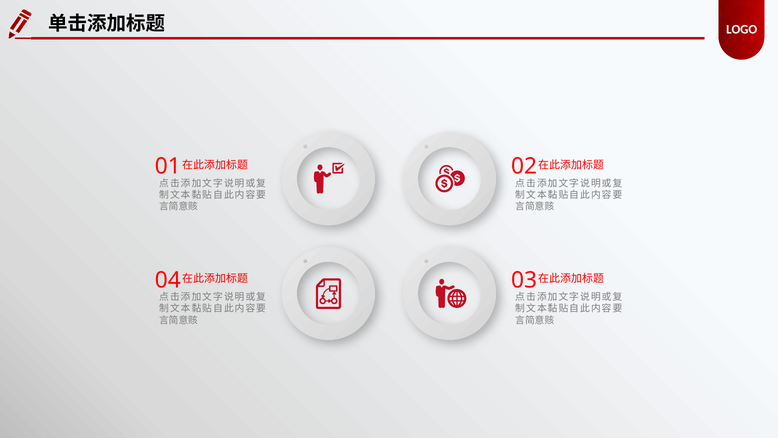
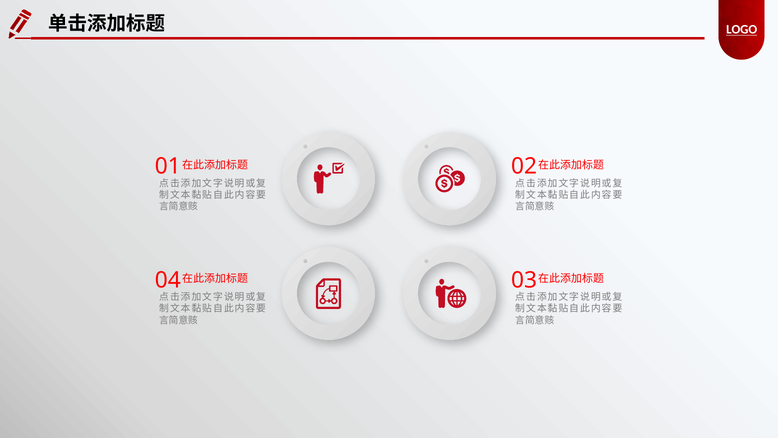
LOGO underline: none -> present (742, 30)
